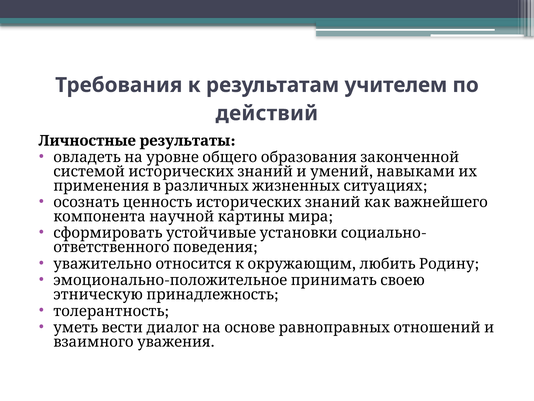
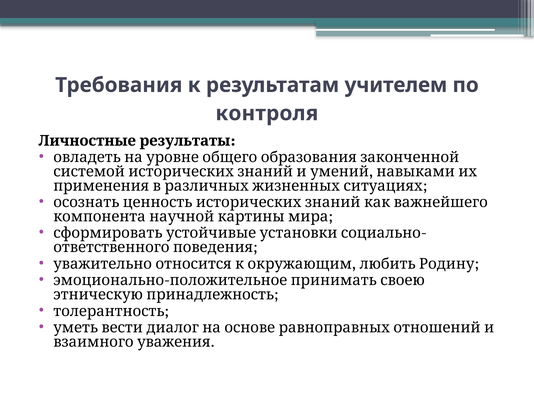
действий: действий -> контроля (267, 113)
